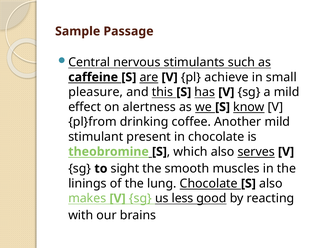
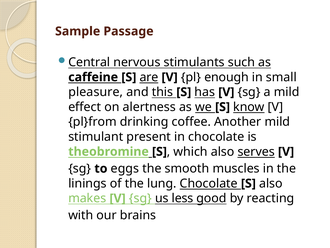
achieve: achieve -> enough (227, 77)
sight: sight -> eggs (125, 168)
